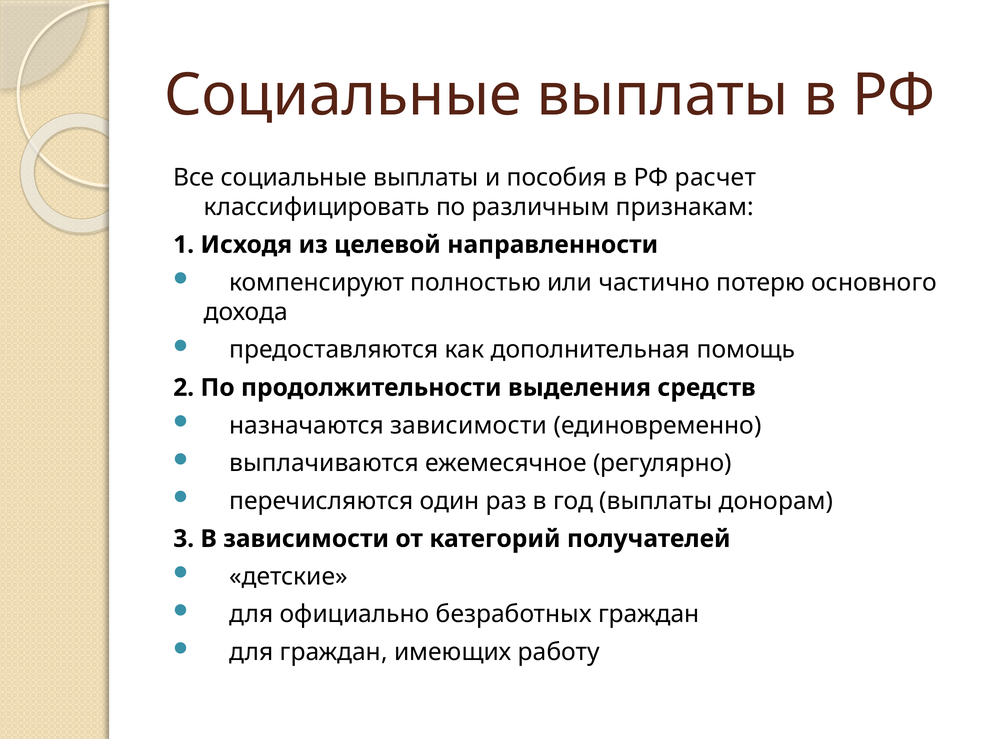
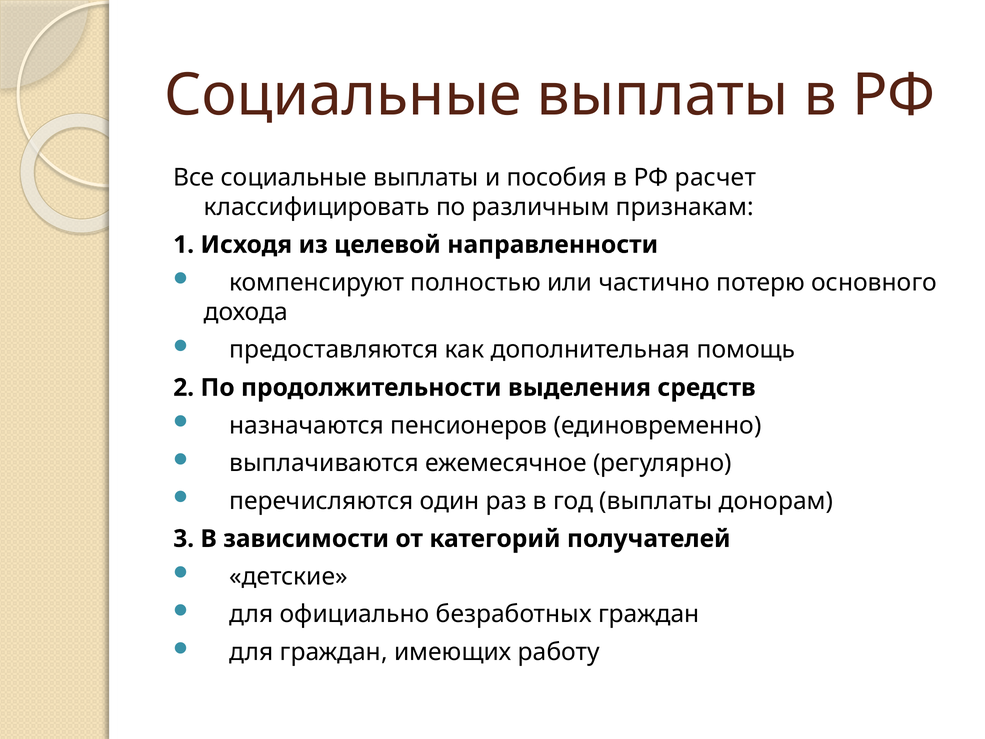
назначаются зависимости: зависимости -> пенсионеров (469, 425)
